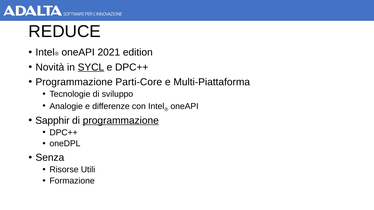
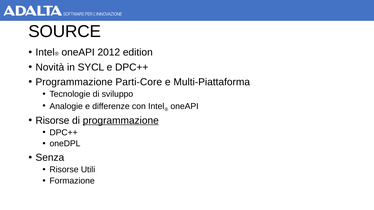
REDUCE: REDUCE -> SOURCE (65, 31)
2021: 2021 -> 2012 (109, 52)
SYCL underline: present -> none (91, 67)
Sapphir: Sapphir -> Risorse (52, 121)
